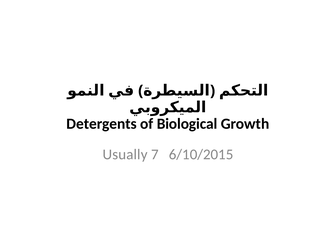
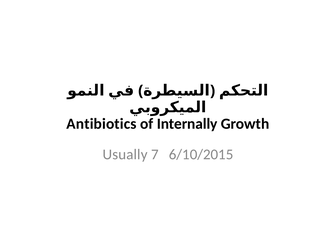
Detergents: Detergents -> Antibiotics (102, 124)
Biological: Biological -> Internally (187, 124)
